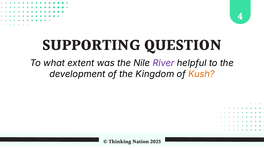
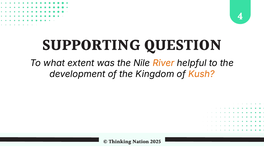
River colour: purple -> orange (164, 63)
